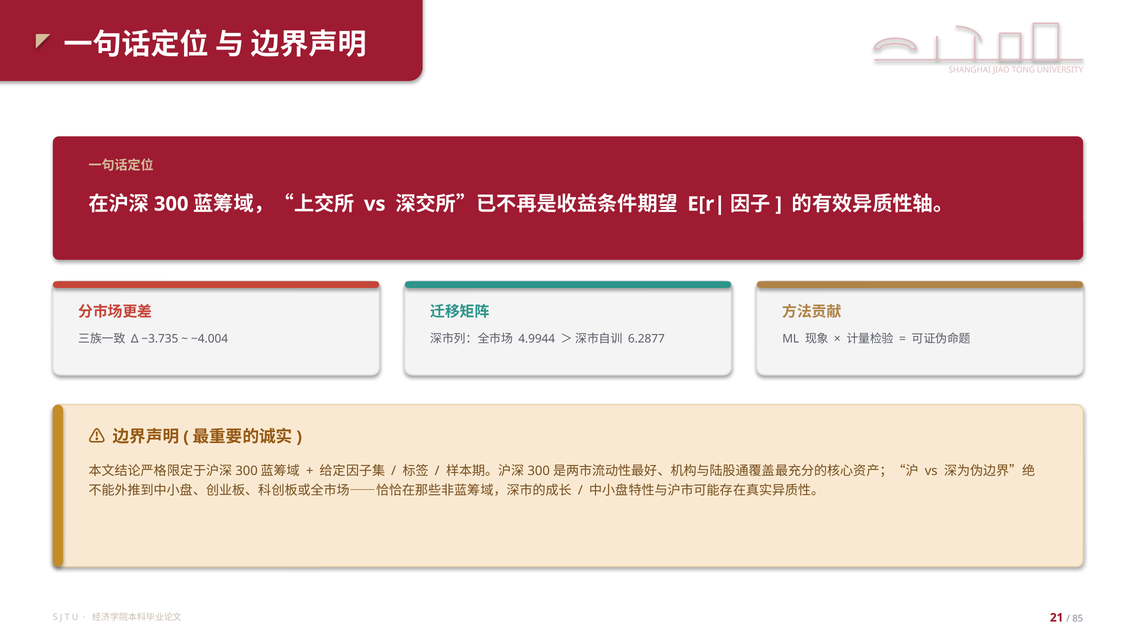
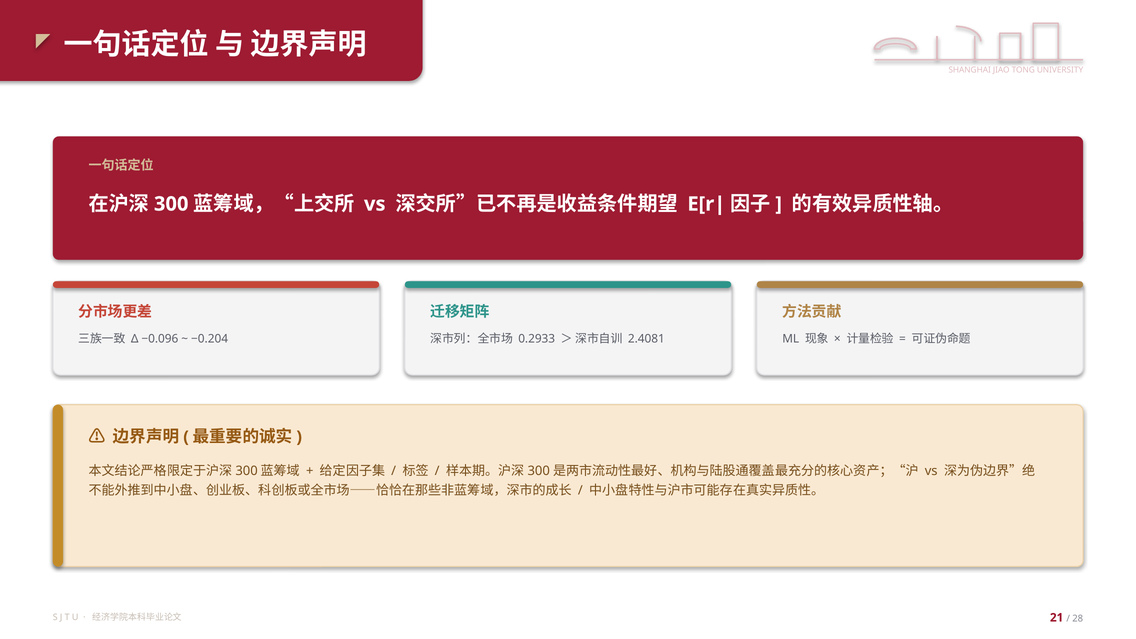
−3.735: −3.735 -> −0.096 (160, 339)
−4.004: −4.004 -> −0.204 (210, 339)
4.9944: 4.9944 -> 0.2933 (537, 339)
6.2877: 6.2877 -> 2.4081 (646, 339)
85: 85 -> 28 (1078, 618)
